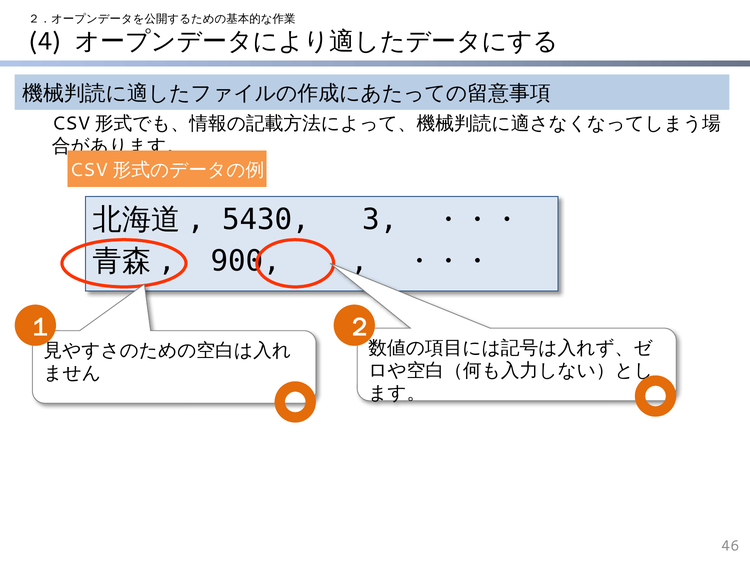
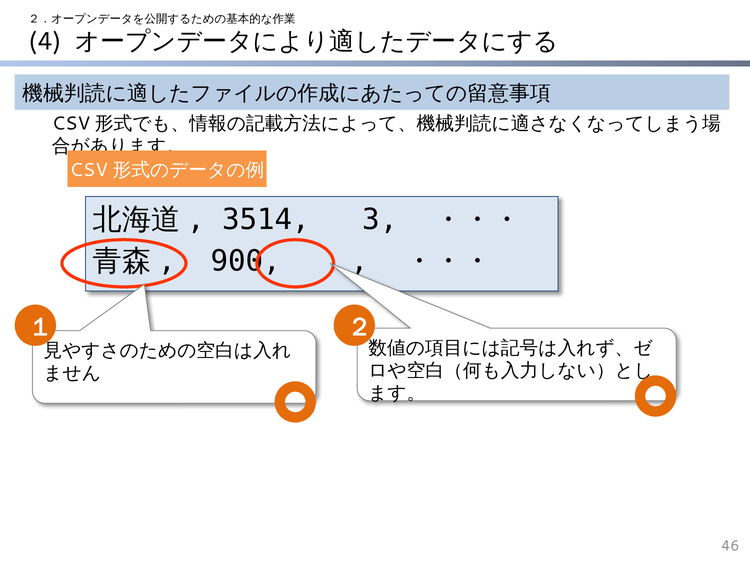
5430: 5430 -> 3514 (266, 220)
